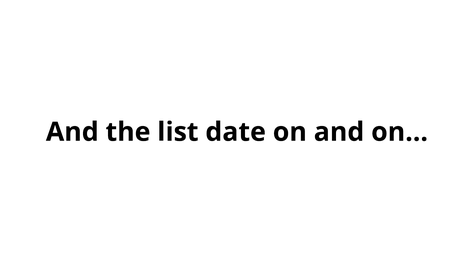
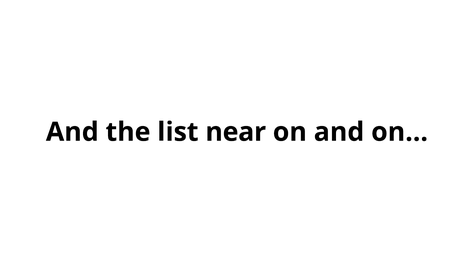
date: date -> near (236, 132)
